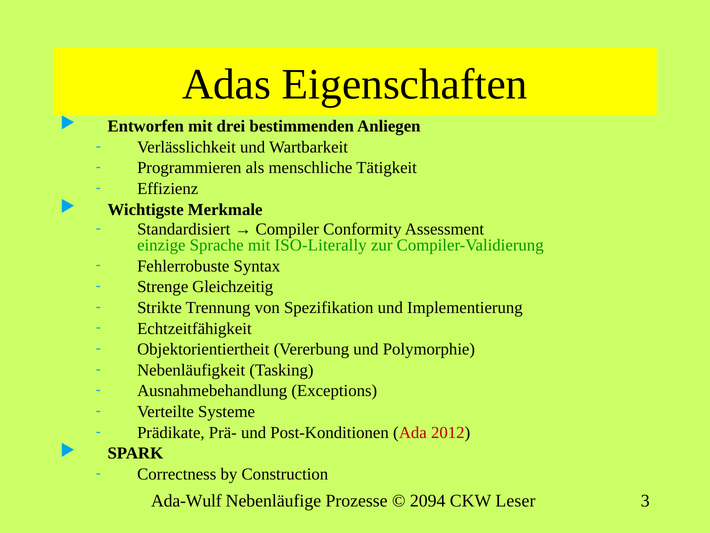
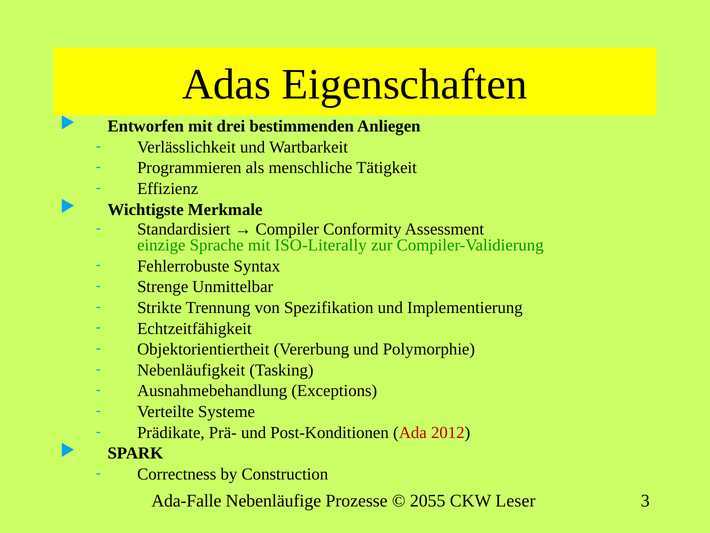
Gleichzeitig: Gleichzeitig -> Unmittelbar (233, 287)
Ada-Wulf: Ada-Wulf -> Ada-Falle (186, 501)
2094: 2094 -> 2055 (428, 501)
